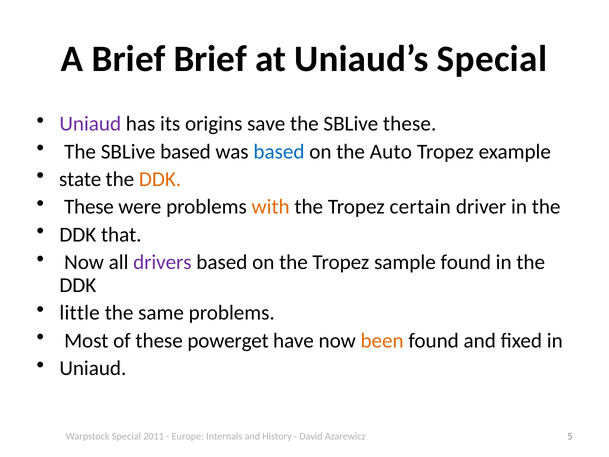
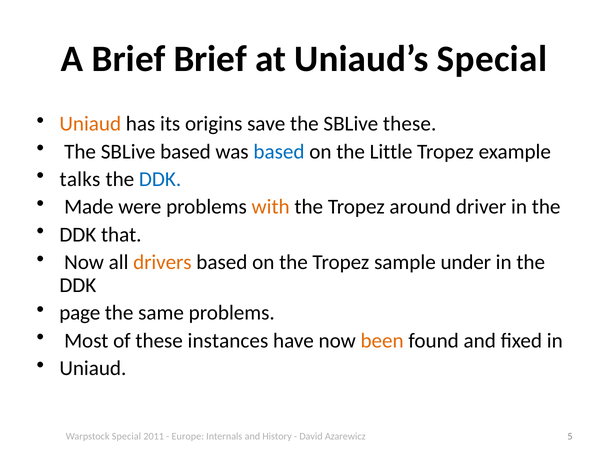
Uniaud colour: purple -> orange (90, 124)
Auto: Auto -> Little (391, 151)
state: state -> talks (80, 179)
DDK colour: orange -> blue (160, 179)
These: These -> Made (89, 207)
certain: certain -> around (420, 207)
drivers colour: purple -> orange (162, 262)
sample found: found -> under (466, 262)
little: little -> page (80, 313)
powerget: powerget -> instances (228, 340)
